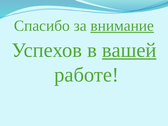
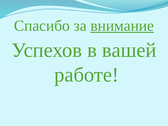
вашей underline: present -> none (129, 50)
